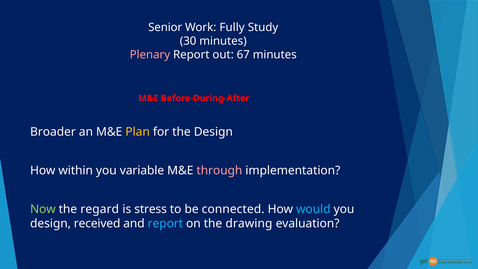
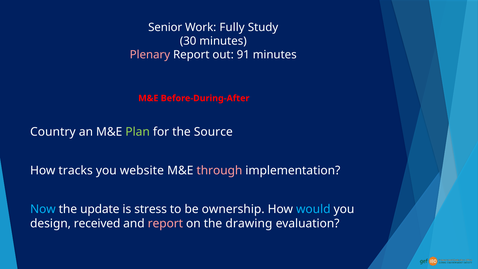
67: 67 -> 91 (243, 55)
Broader: Broader -> Country (53, 132)
Plan colour: yellow -> light green (138, 132)
the Design: Design -> Source (213, 132)
within: within -> tracks (76, 170)
variable: variable -> website (142, 170)
Now colour: light green -> light blue (43, 209)
regard: regard -> update (100, 209)
connected: connected -> ownership (233, 209)
report colour: light blue -> pink (165, 223)
